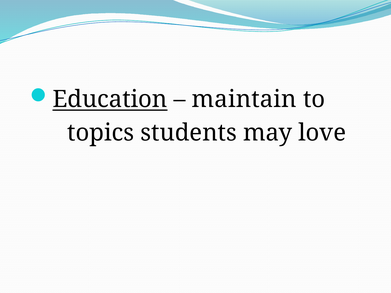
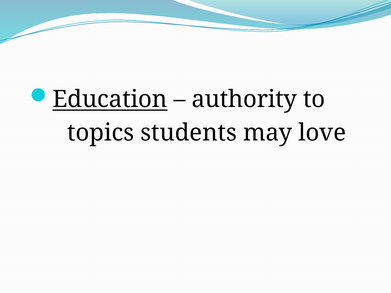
maintain: maintain -> authority (244, 99)
